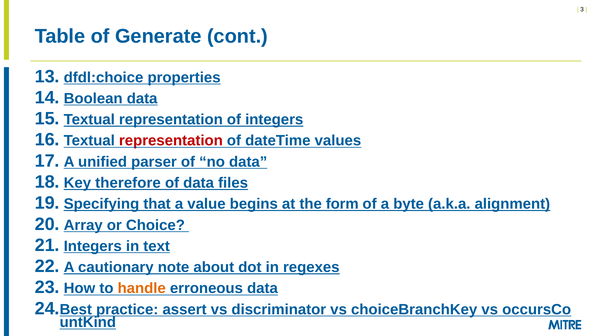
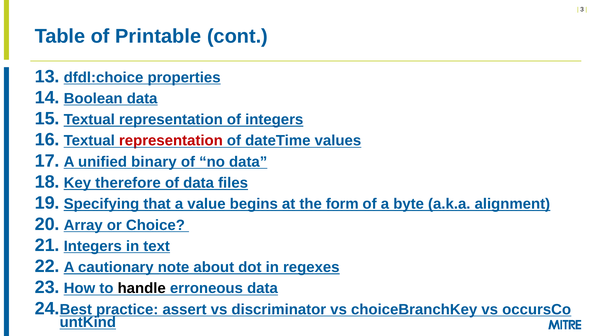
Generate: Generate -> Printable (158, 36)
parser: parser -> binary (154, 162)
handle colour: orange -> black (142, 289)
